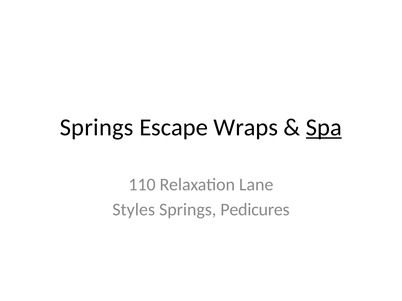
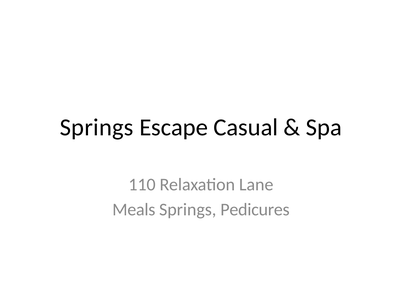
Wraps: Wraps -> Casual (246, 128)
Spa underline: present -> none (324, 128)
Styles: Styles -> Meals (134, 210)
